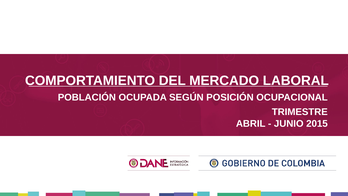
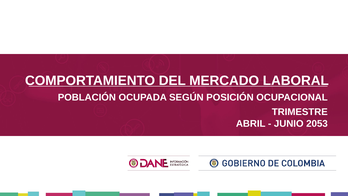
2015: 2015 -> 2053 (317, 123)
